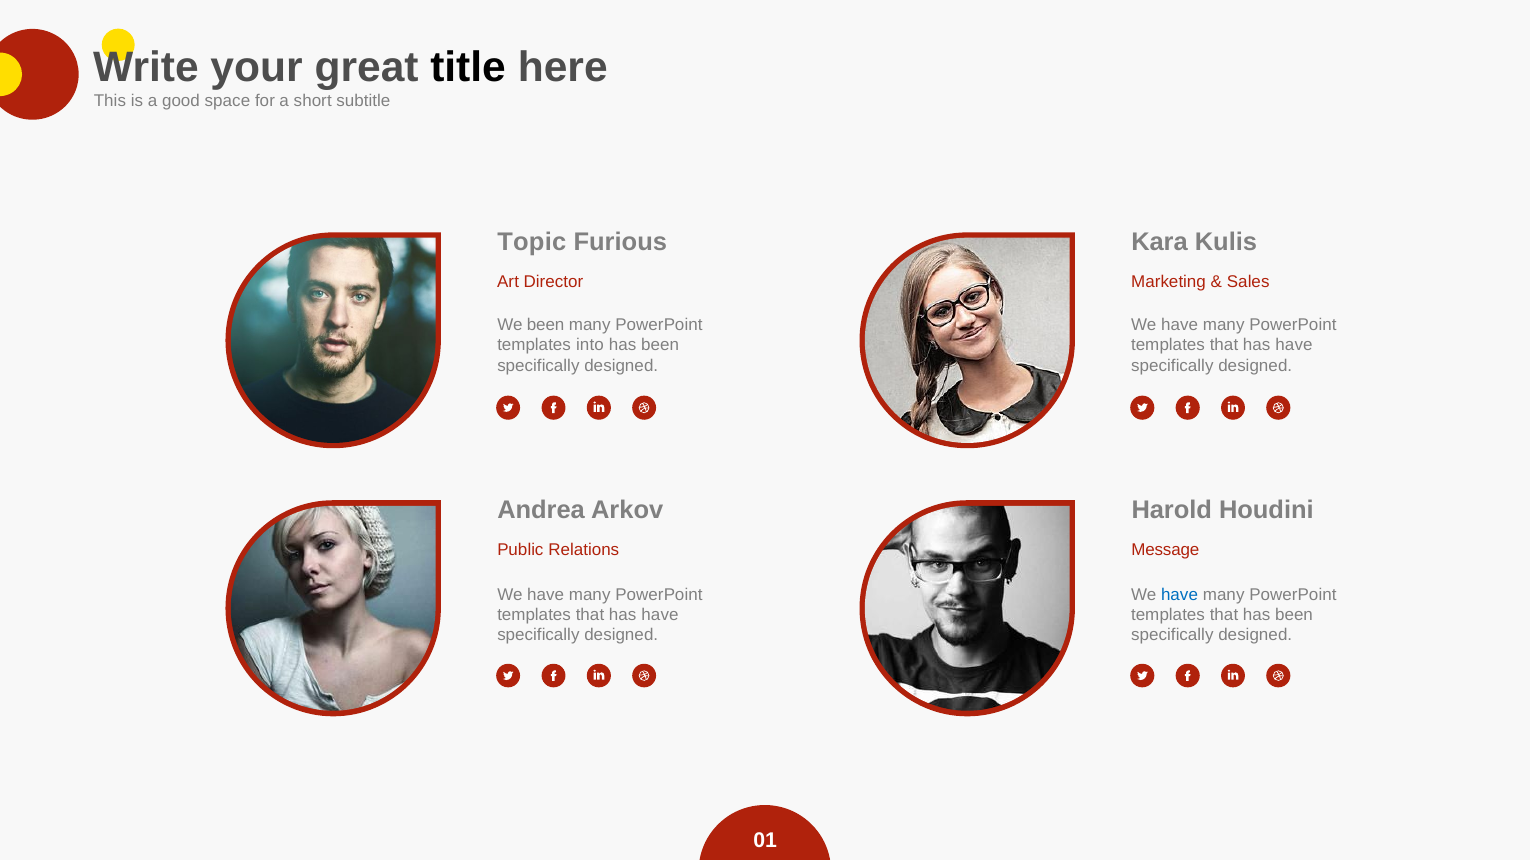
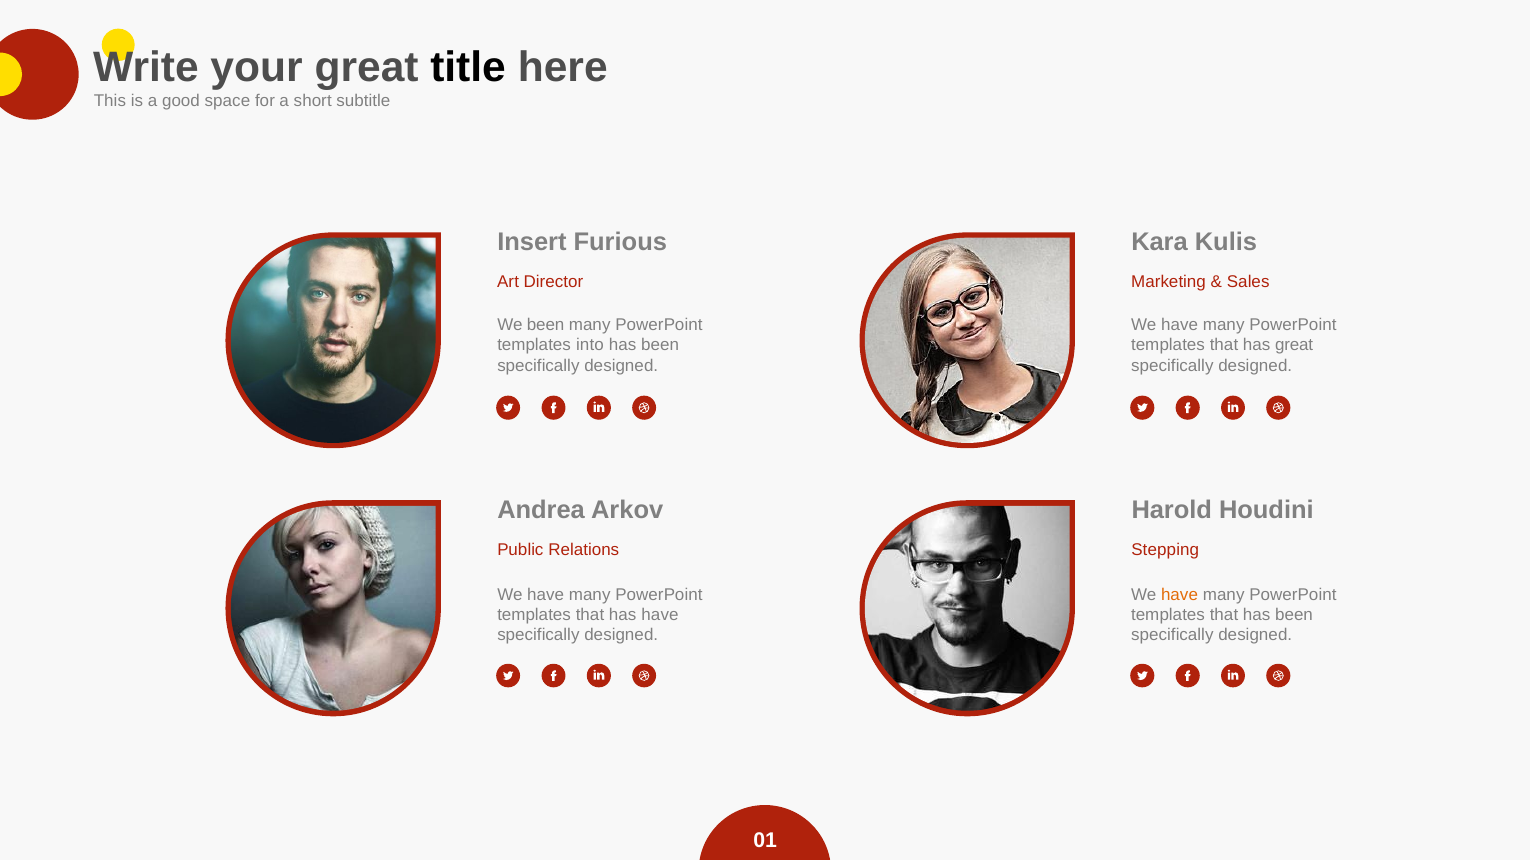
Topic: Topic -> Insert (532, 242)
have: have -> great (1294, 345)
Message: Message -> Stepping (1165, 550)
have colour: blue -> orange (1179, 595)
